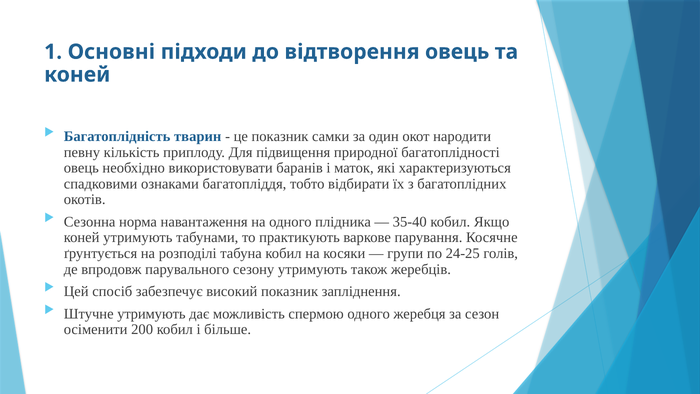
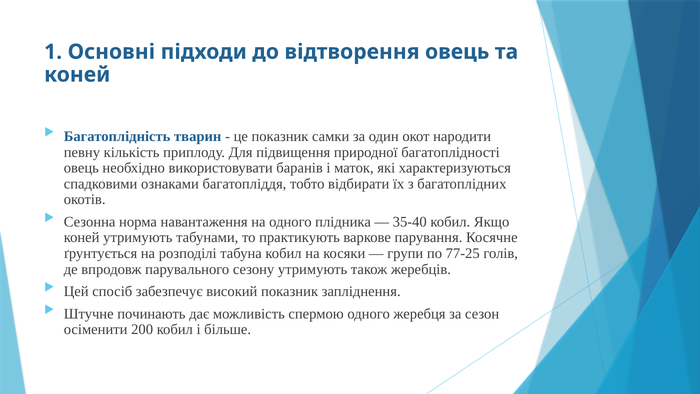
24-25: 24-25 -> 77-25 (463, 253)
Штучне утримують: утримують -> починають (151, 314)
